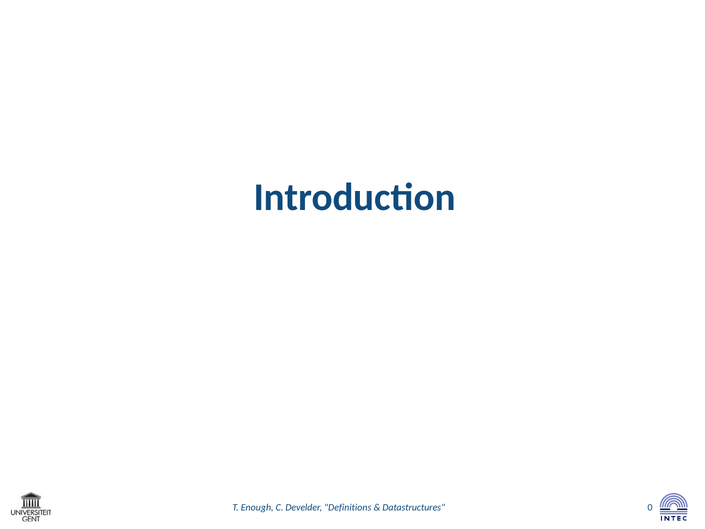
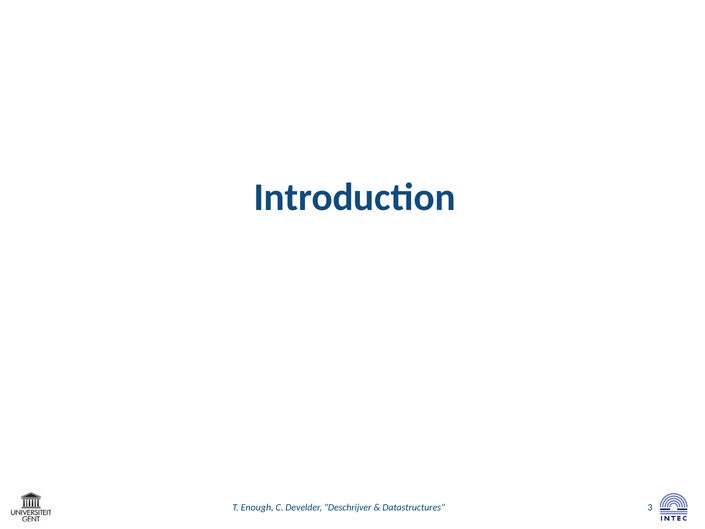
Definitions: Definitions -> Deschrijver (348, 507)
0: 0 -> 3 (650, 507)
